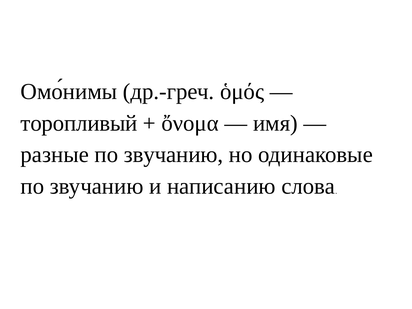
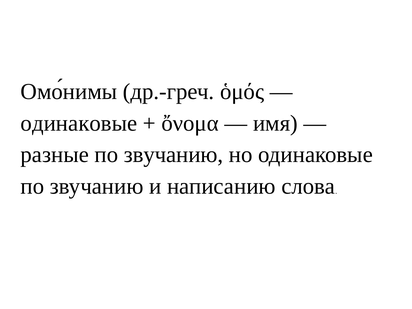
торопливый: торопливый -> одинаковые (79, 123)
